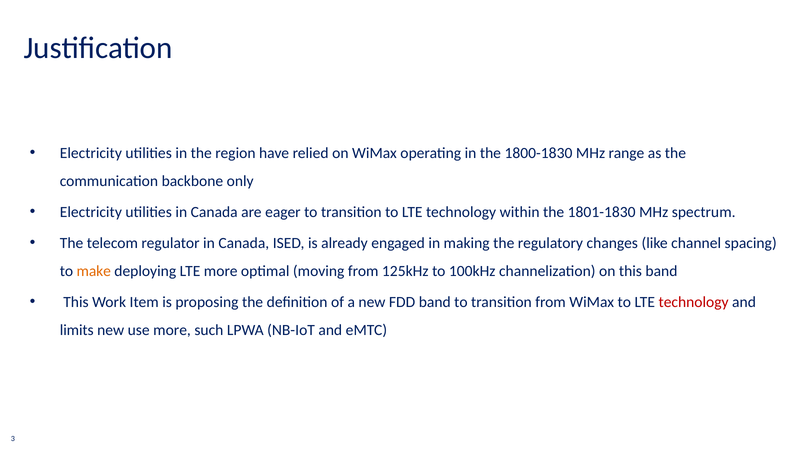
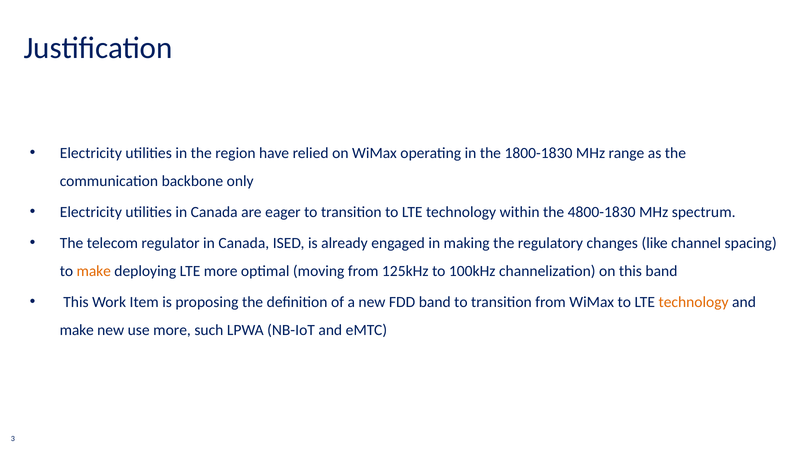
1801-1830: 1801-1830 -> 4800-1830 (602, 212)
technology colour: red -> orange (694, 302)
limits: limits -> make (77, 330)
